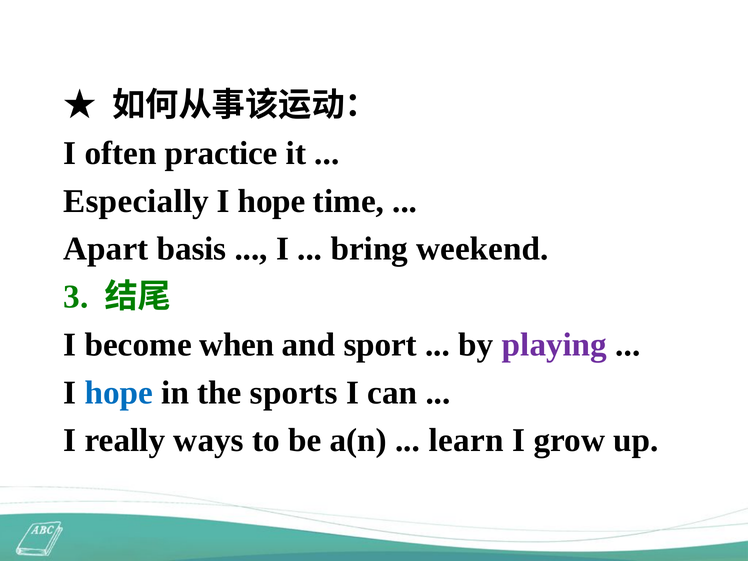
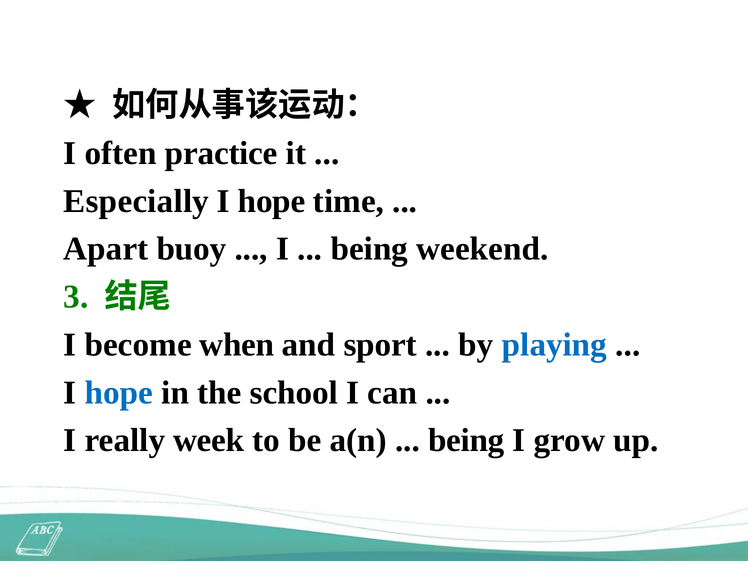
basis: basis -> buoy (192, 249)
bring: bring -> being (369, 249)
playing colour: purple -> blue (554, 345)
sports: sports -> school (294, 393)
ways: ways -> week (209, 441)
learn: learn -> being (466, 441)
